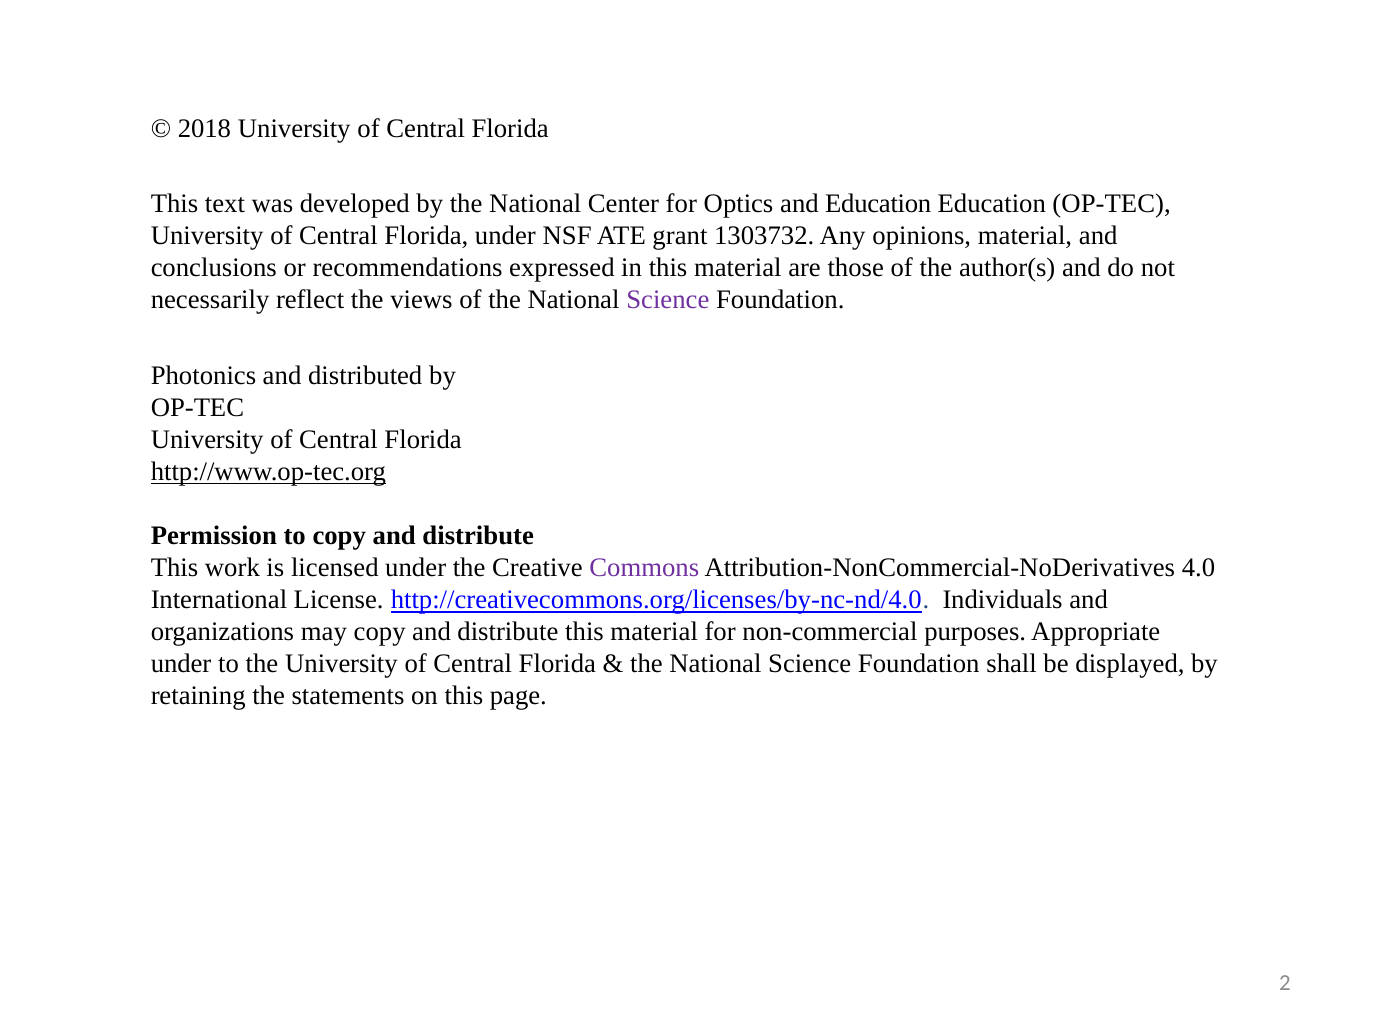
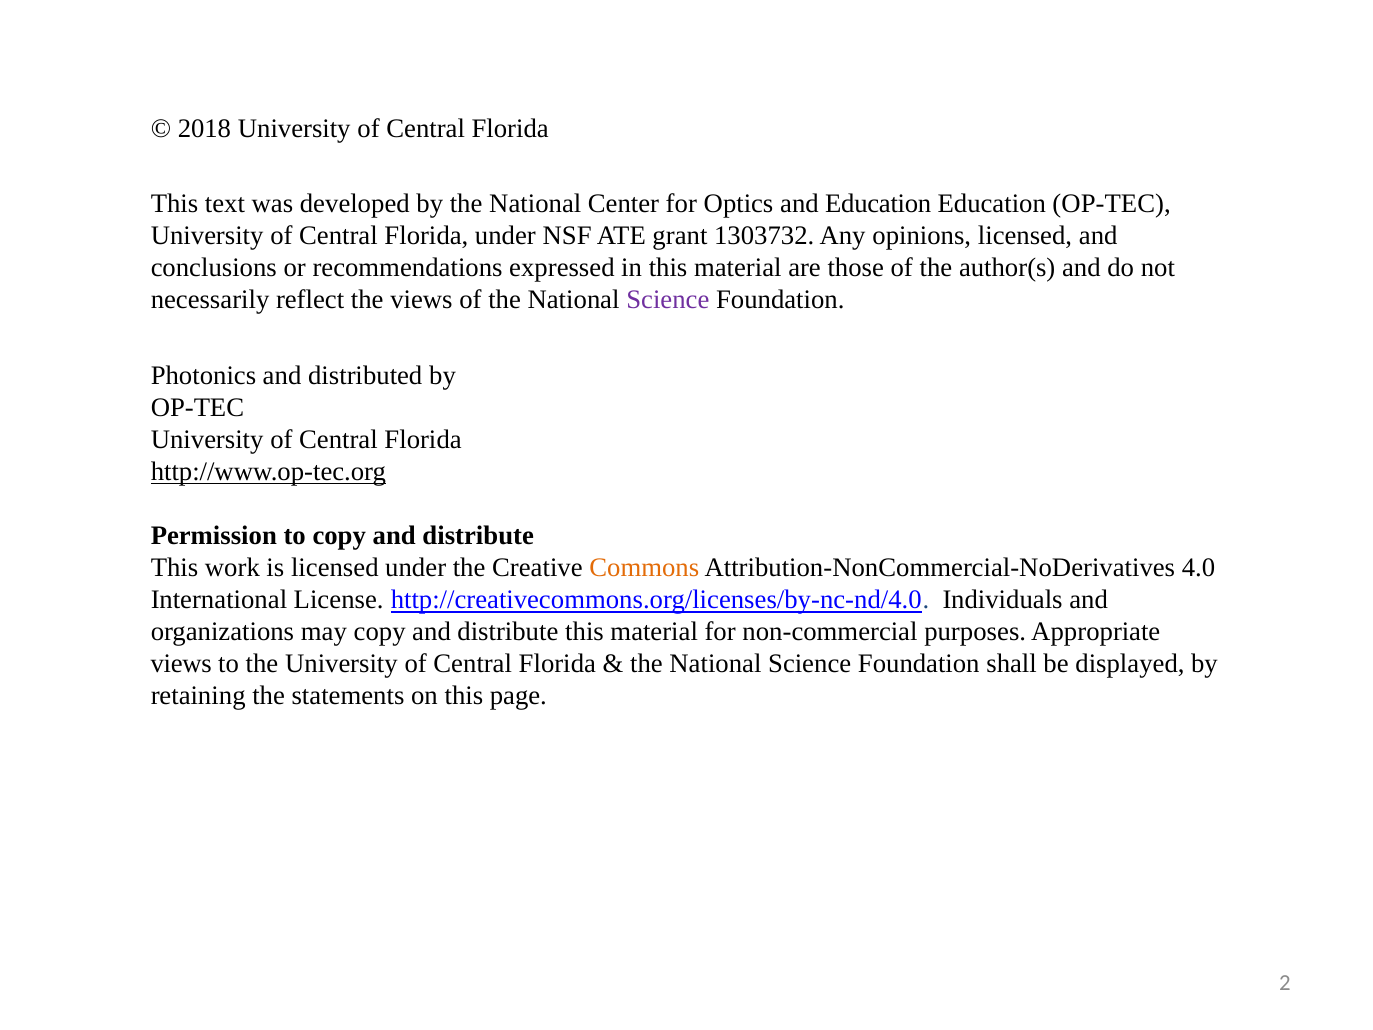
opinions material: material -> licensed (1025, 236)
Commons colour: purple -> orange (644, 568)
under: under -> views (181, 664)
